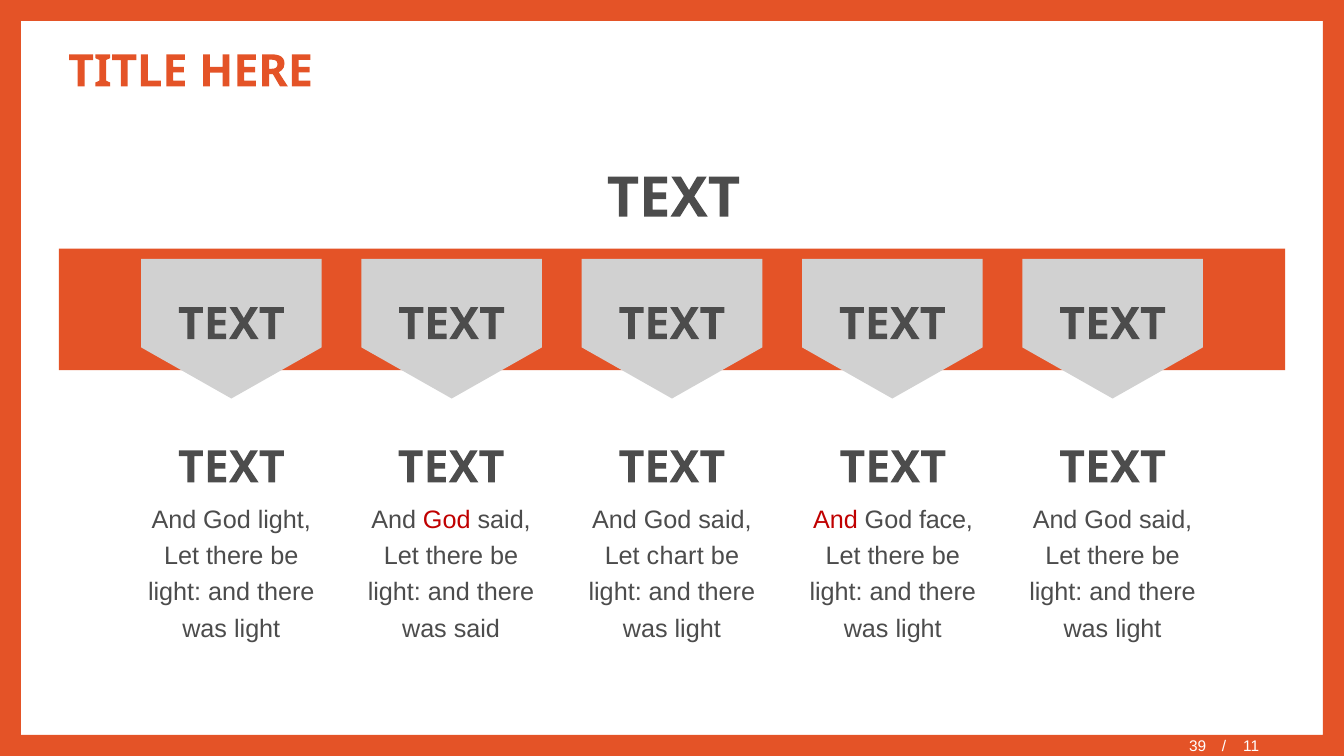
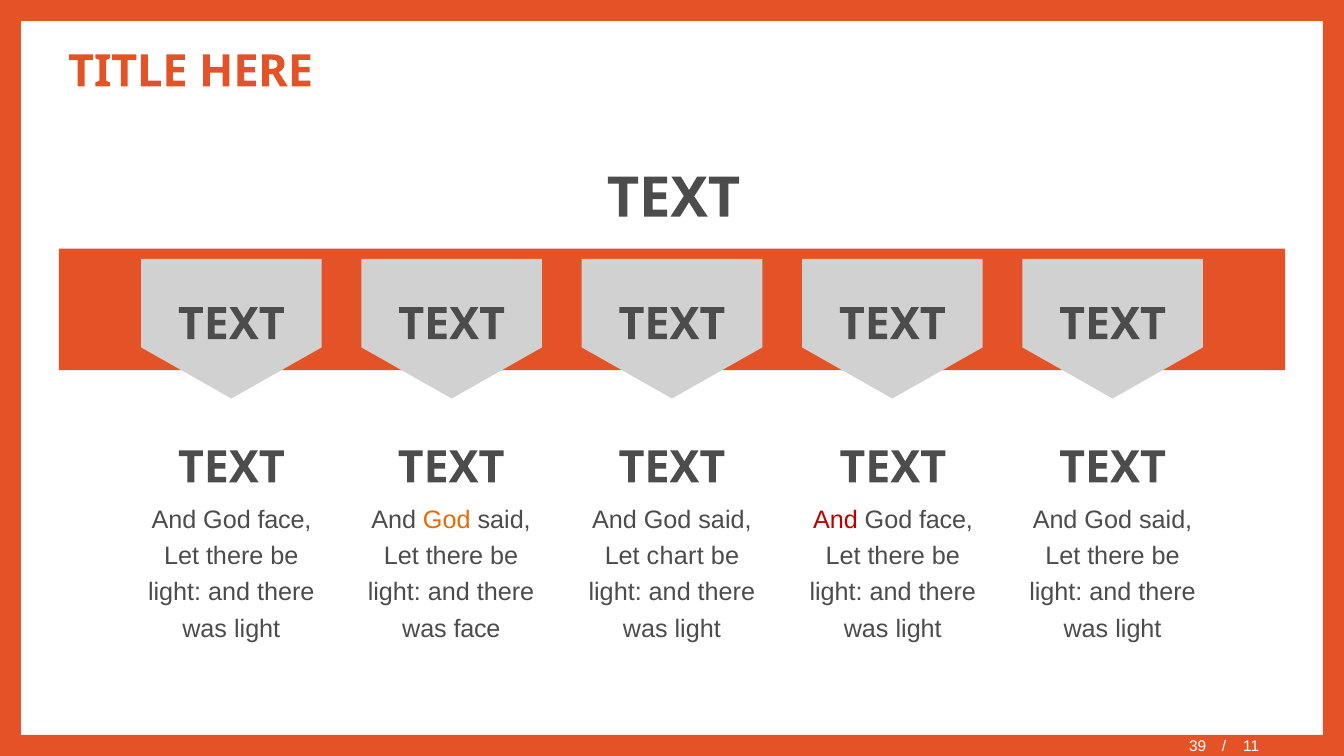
light: light -> face (284, 520)
God colour: red -> orange (447, 520)
was said: said -> face (477, 629)
